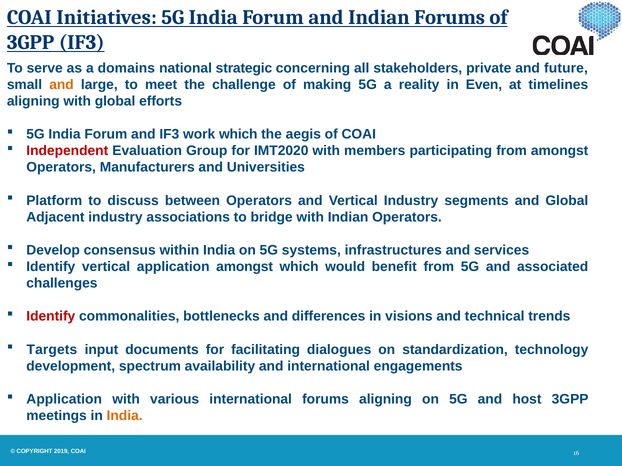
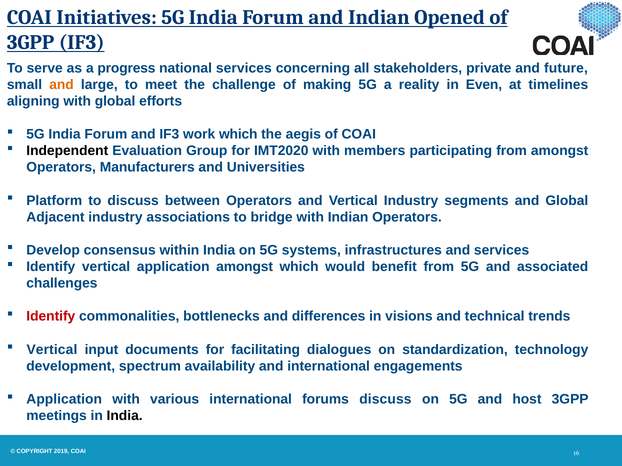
Indian Forums: Forums -> Opened (450, 18)
domains: domains -> progress (126, 68)
national strategic: strategic -> services (244, 68)
Independent colour: red -> black (67, 151)
Targets: Targets -> Vertical (52, 350)
forums aligning: aligning -> discuss (385, 400)
India colour: orange -> black (125, 416)
